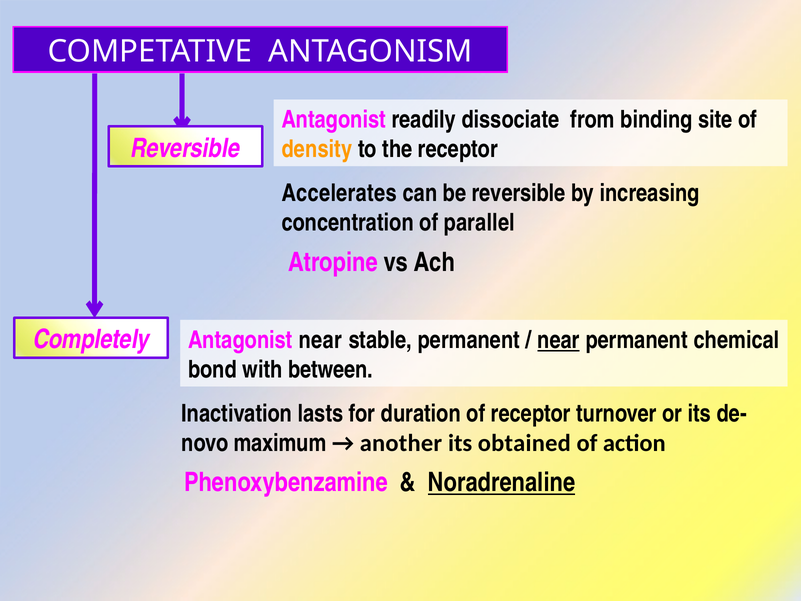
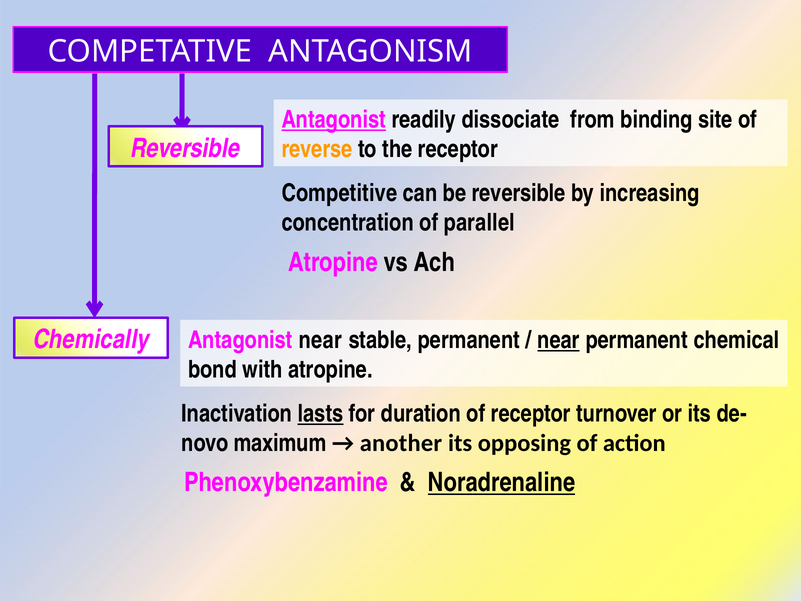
Antagonist underline: none -> present (334, 120)
density: density -> reverse (317, 149)
Accelerates: Accelerates -> Competitive (339, 193)
Completely: Completely -> Chemically (91, 340)
with between: between -> atropine (330, 369)
lasts underline: none -> present (321, 413)
obtained: obtained -> opposing (524, 443)
